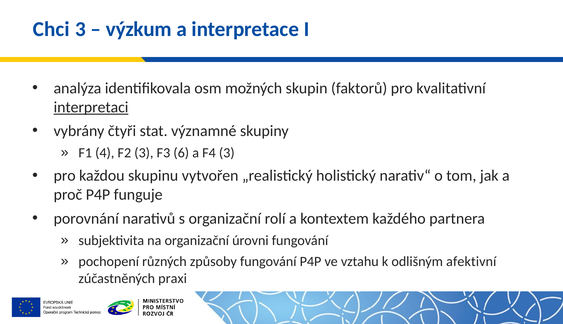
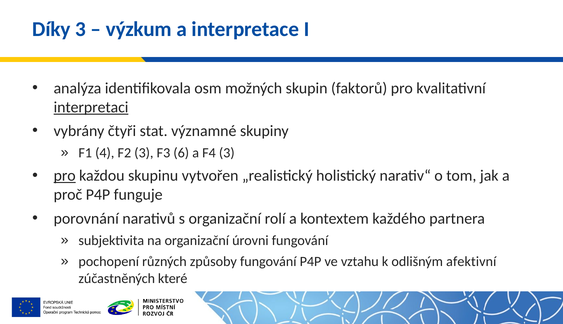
Chci: Chci -> Díky (51, 29)
pro underline: none -> present (65, 176)
praxi: praxi -> které (173, 279)
